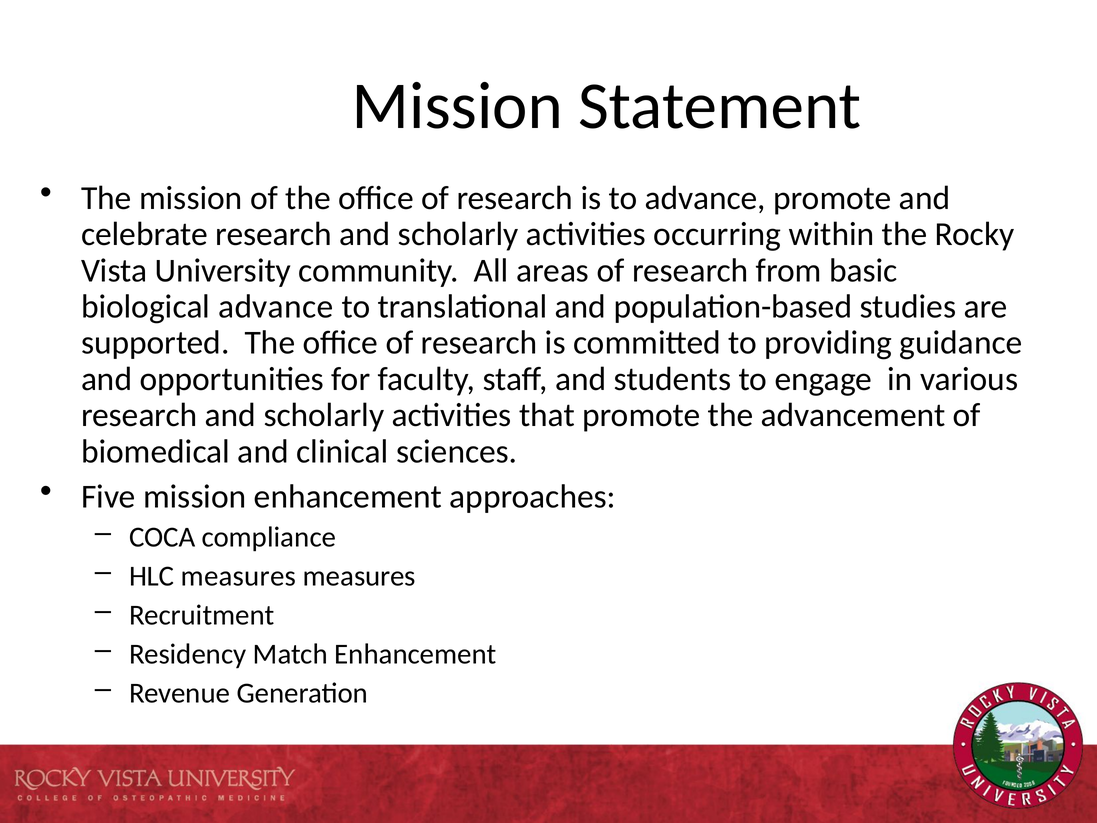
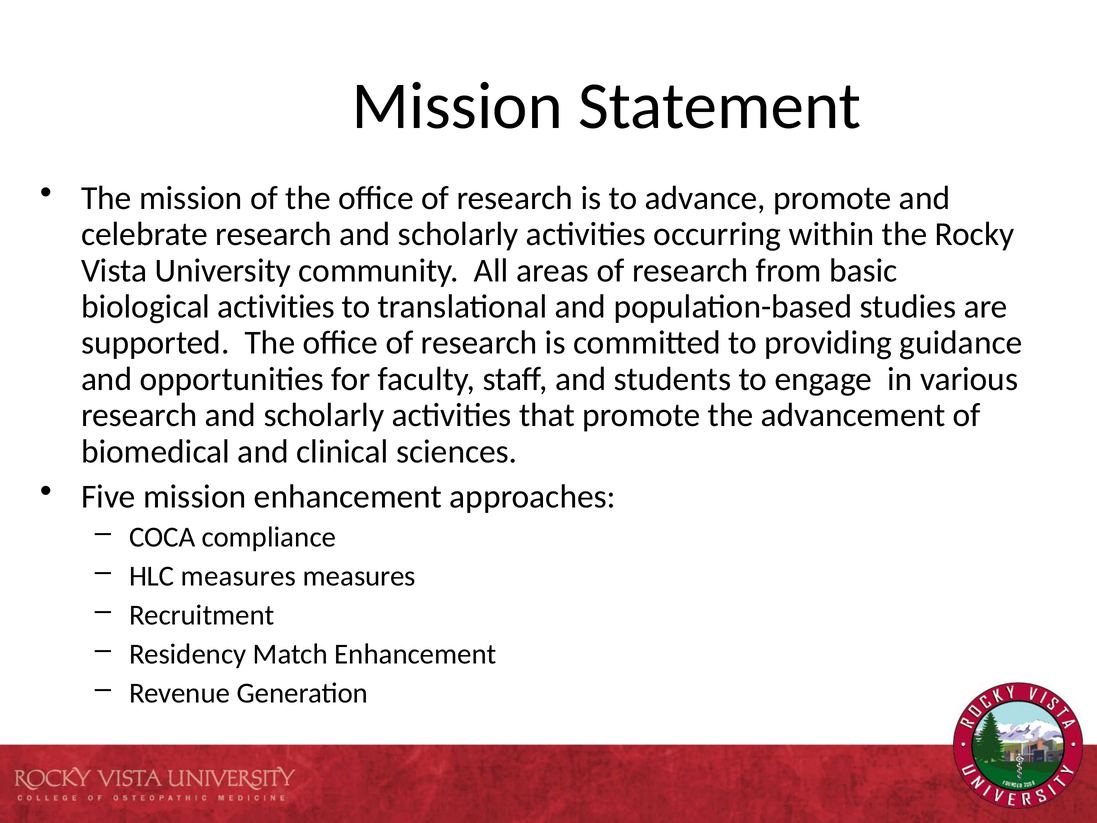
biological advance: advance -> activities (276, 307)
